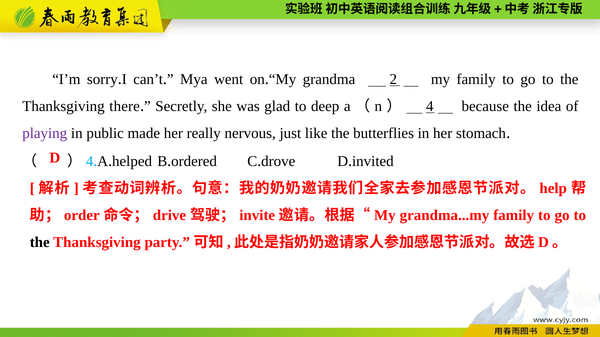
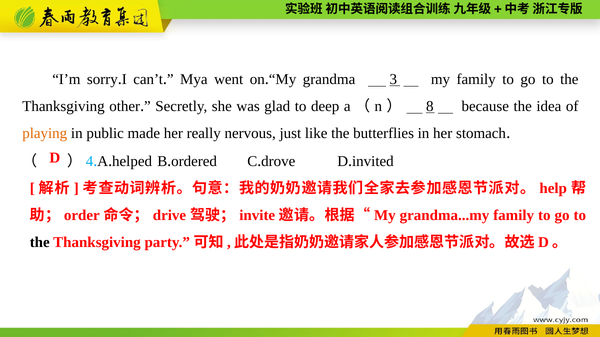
2: 2 -> 3 (393, 79)
there: there -> other (125, 106)
4: 4 -> 8 (430, 106)
playing colour: purple -> orange (45, 133)
